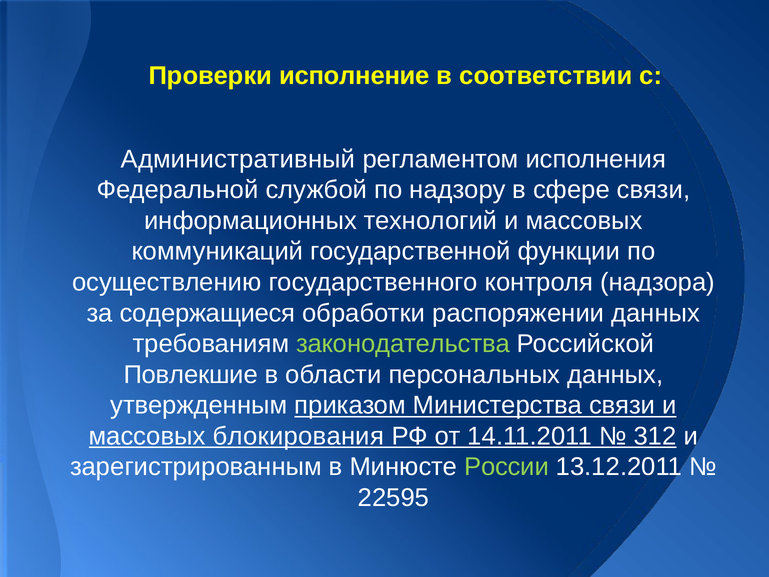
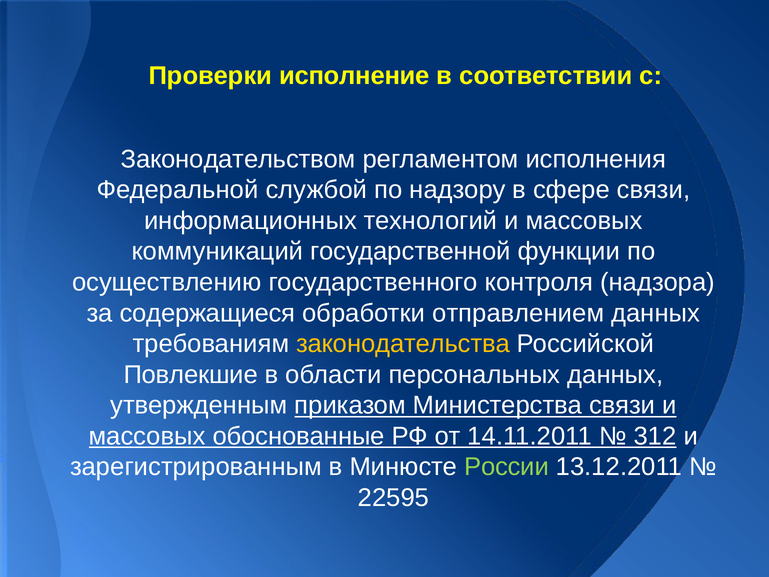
Административный: Административный -> Законодательством (238, 159)
распоряжении: распоряжении -> отправлением (518, 313)
законодательства colour: light green -> yellow (403, 344)
блокирования: блокирования -> обоснованные (299, 436)
